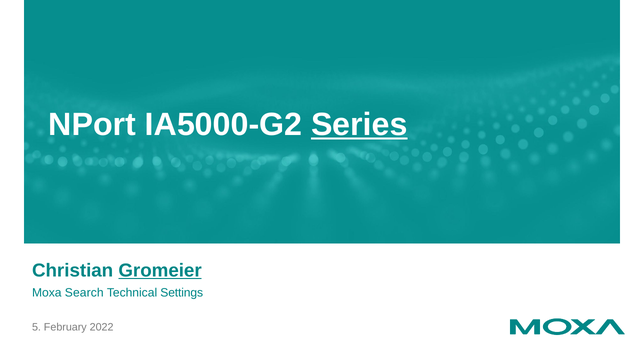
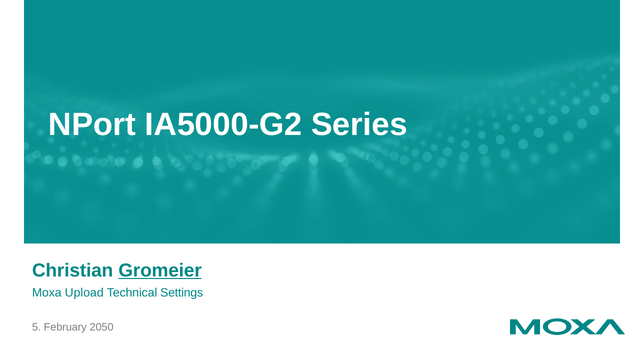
Series underline: present -> none (359, 125)
Search: Search -> Upload (84, 293)
2022: 2022 -> 2050 (102, 328)
